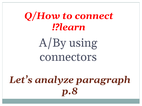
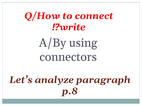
learn: learn -> write (72, 27)
